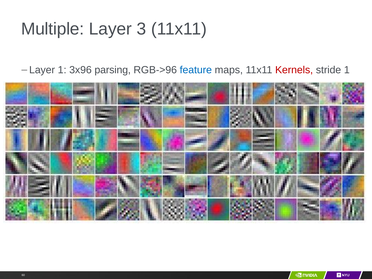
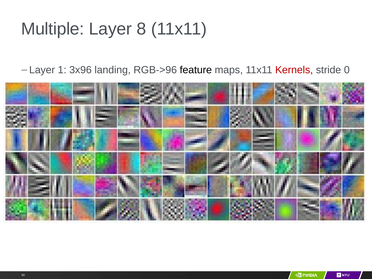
3: 3 -> 8 (142, 29)
parsing: parsing -> landing (113, 70)
feature colour: blue -> black (196, 70)
stride 1: 1 -> 0 (347, 70)
